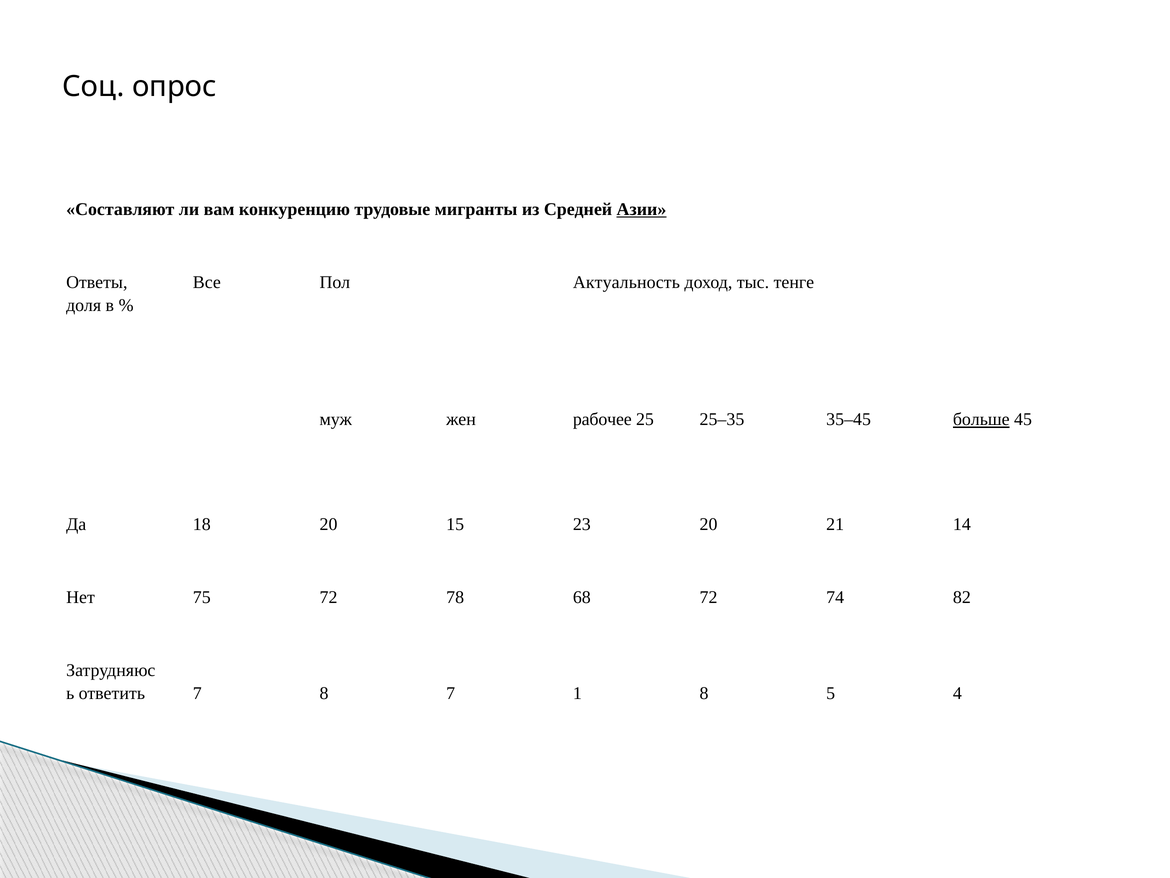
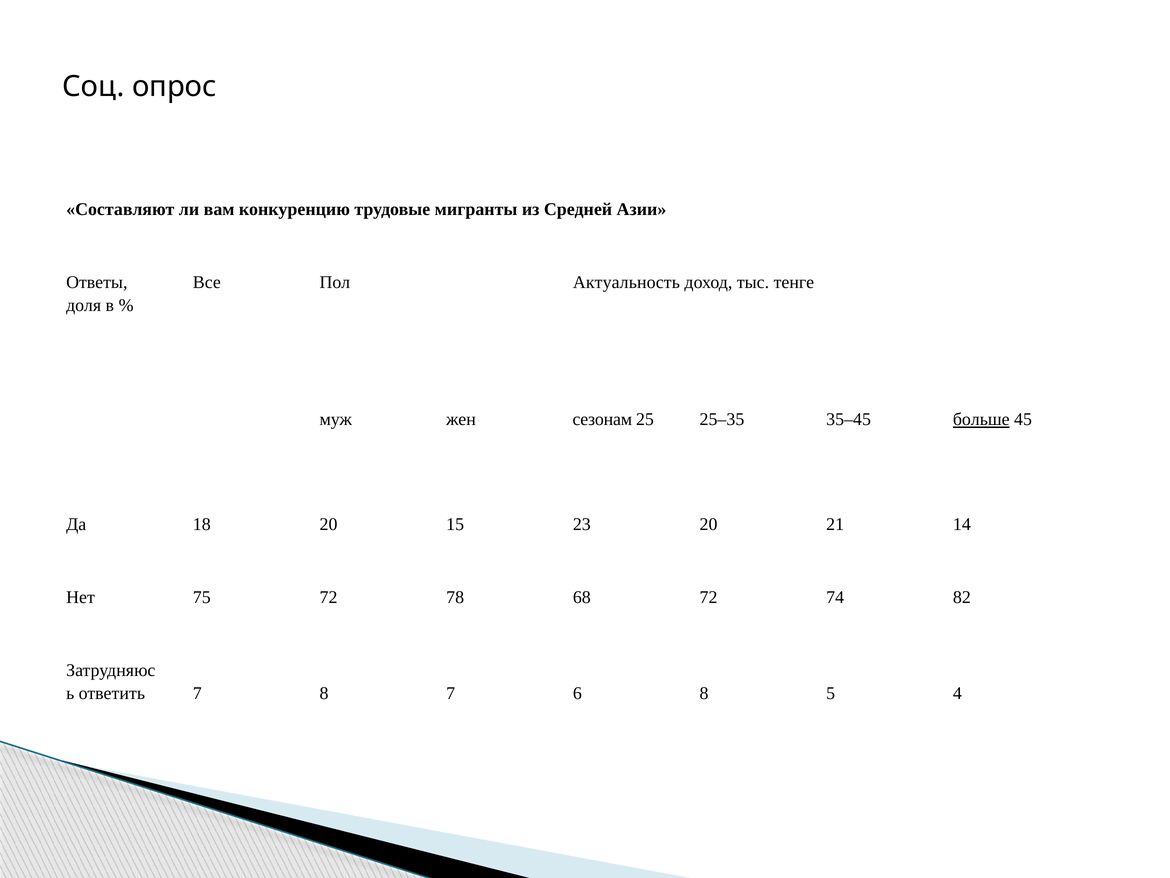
Азии underline: present -> none (642, 209)
рабочее: рабочее -> сезонам (602, 419)
1: 1 -> 6 (577, 693)
